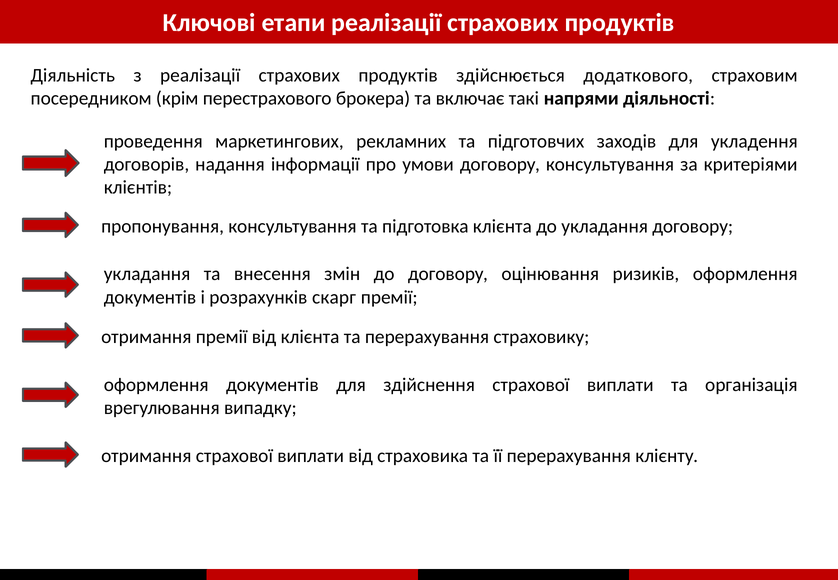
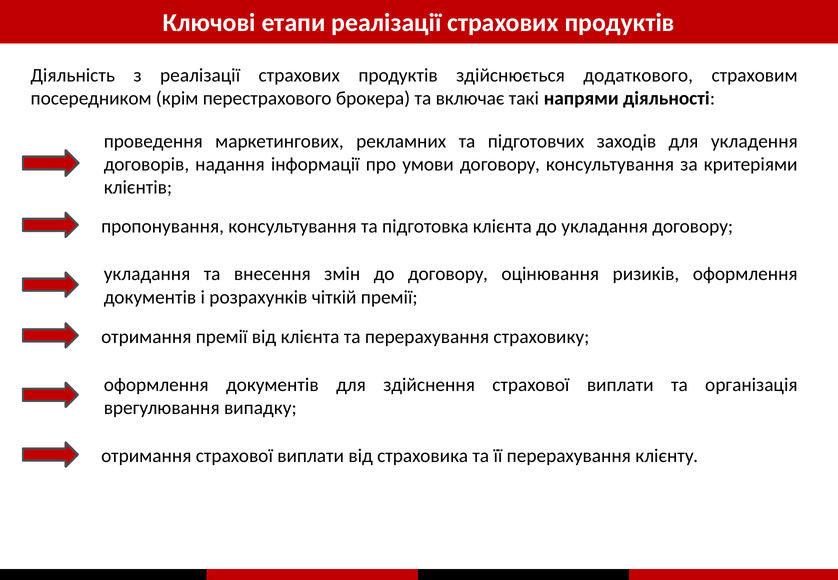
скарг: скарг -> чіткій (334, 297)
